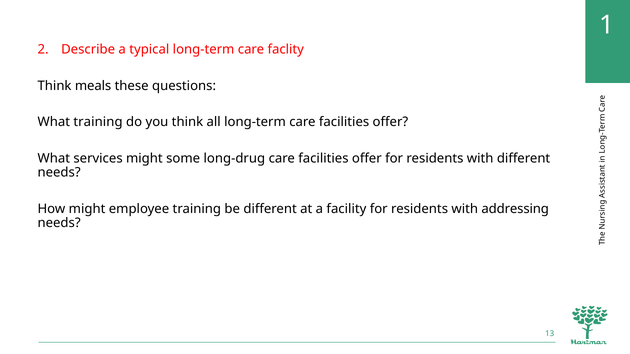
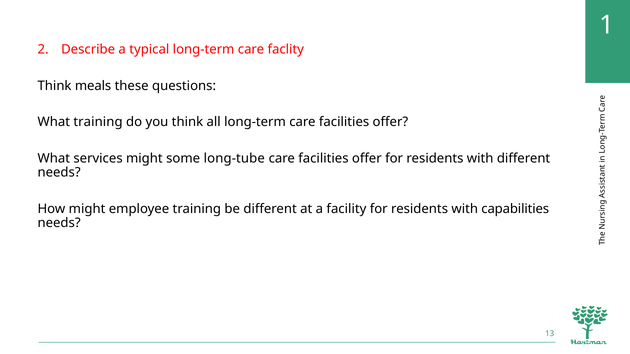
long-drug: long-drug -> long-tube (234, 159)
addressing: addressing -> capabilities (515, 209)
